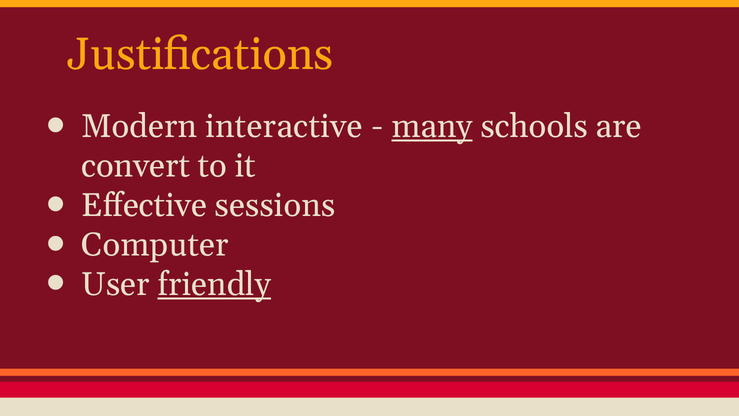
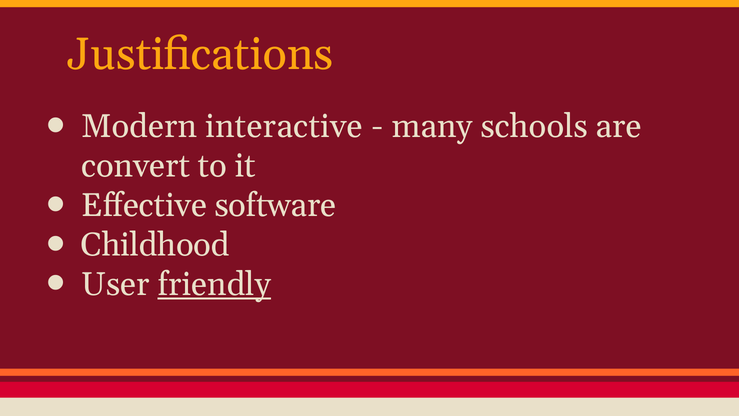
many underline: present -> none (432, 126)
sessions: sessions -> software (275, 205)
Computer: Computer -> Childhood (155, 245)
